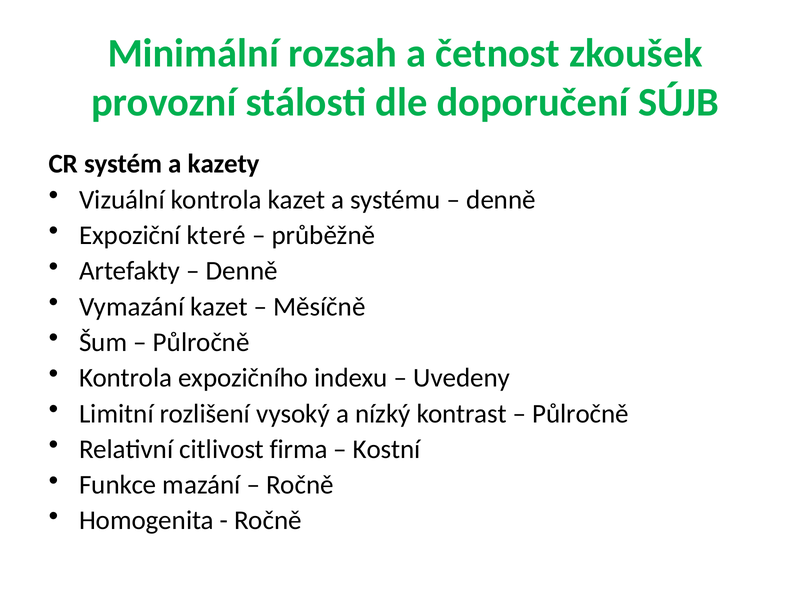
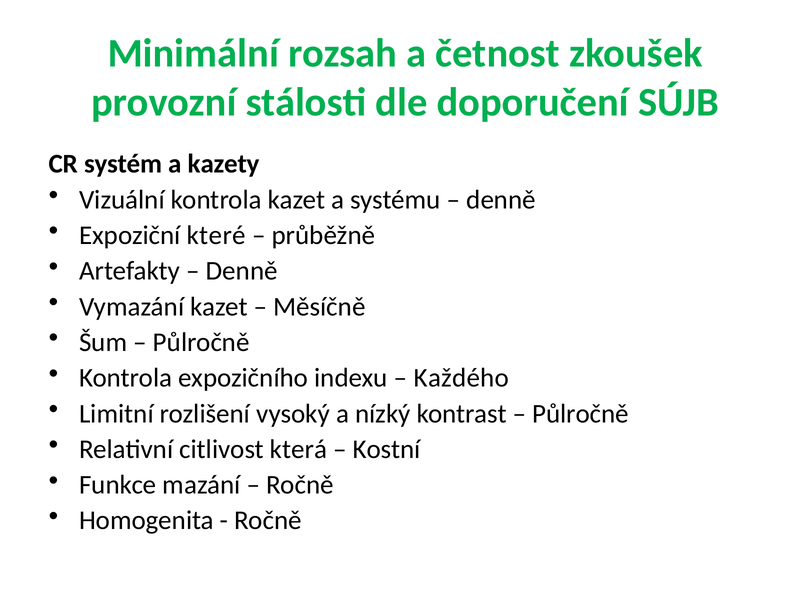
Uvedeny: Uvedeny -> Každého (461, 378)
firma: firma -> která (299, 449)
